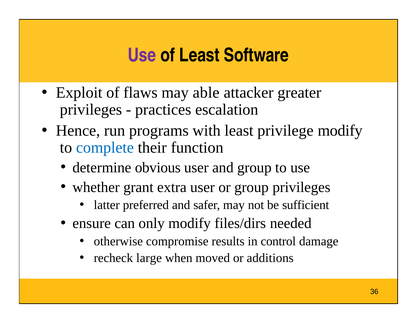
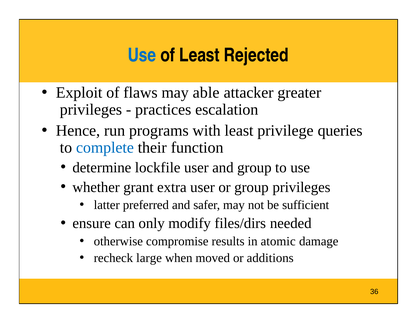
Use colour: purple -> blue (142, 55)
Software: Software -> Rejected (256, 55)
privilege modify: modify -> queries (340, 130)
obvious: obvious -> lockfile (158, 167)
control: control -> atomic (278, 241)
